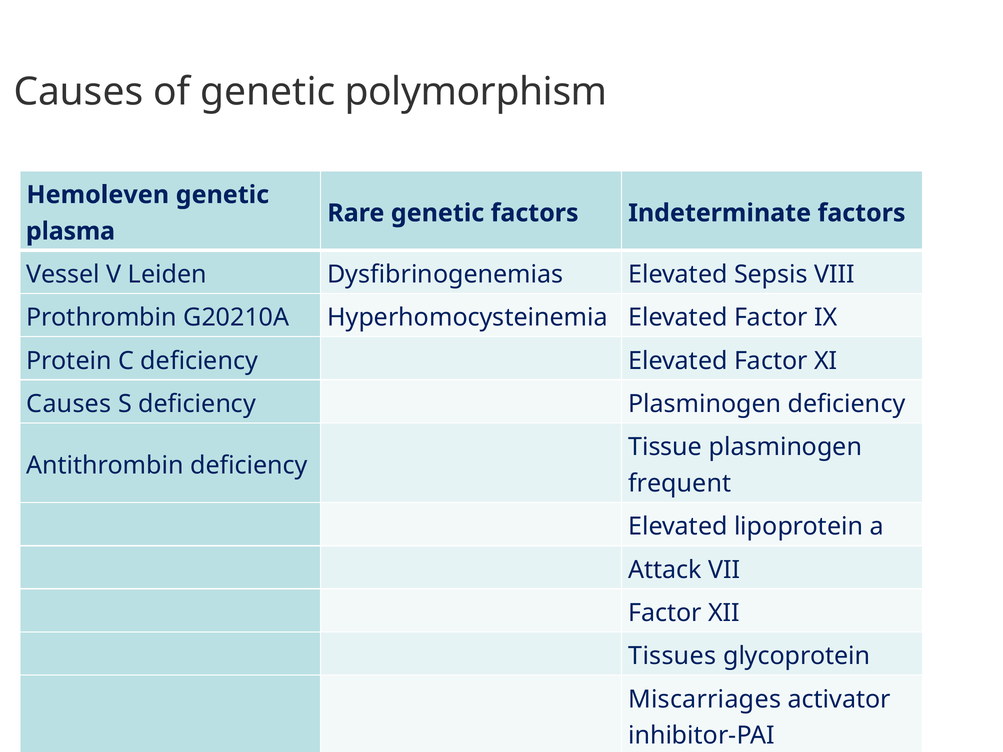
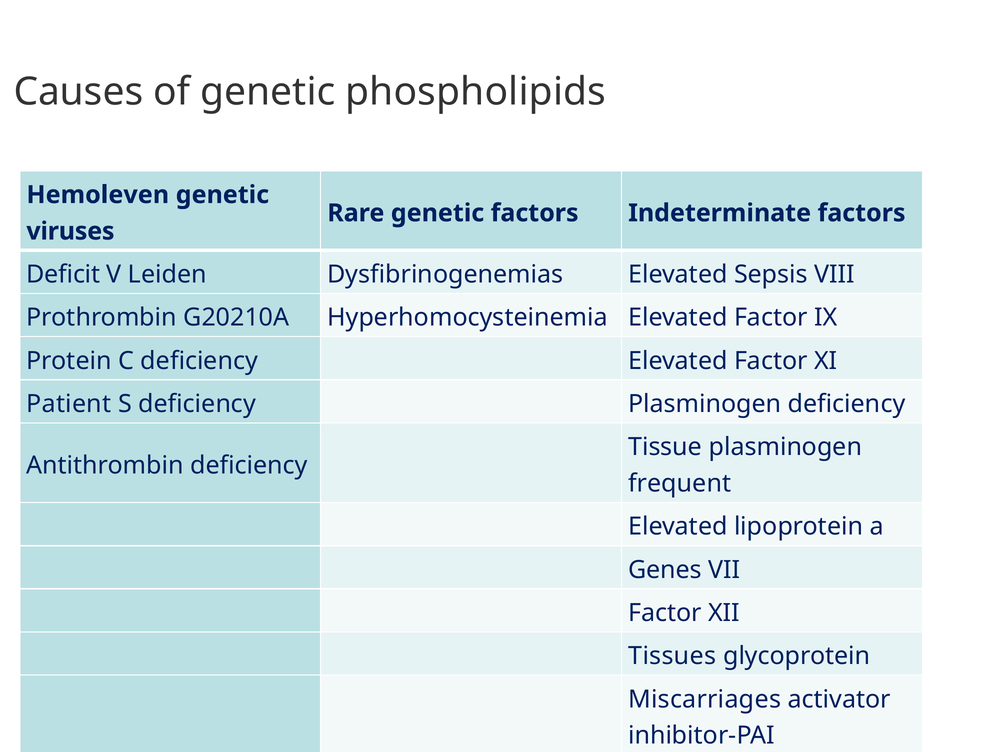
polymorphism: polymorphism -> phospholipids (476, 92)
plasma: plasma -> viruses (70, 231)
Vessel: Vessel -> Deficit (63, 275)
Causes: Causes -> Patient (69, 404)
Attack: Attack -> Genes (665, 570)
